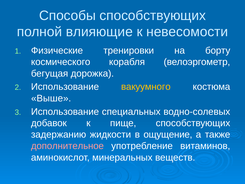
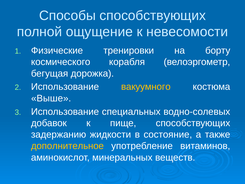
влияющие: влияющие -> ощущение (99, 32)
ощущение: ощущение -> состояние (168, 134)
дополнительное colour: pink -> yellow (67, 146)
